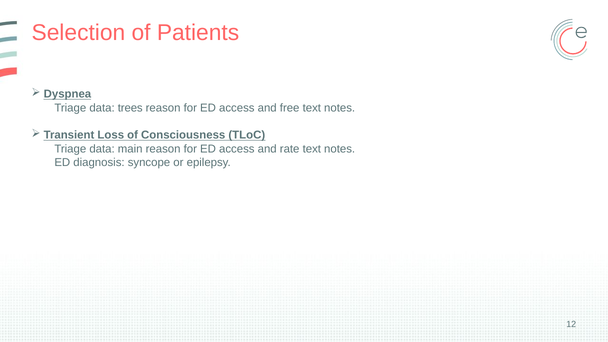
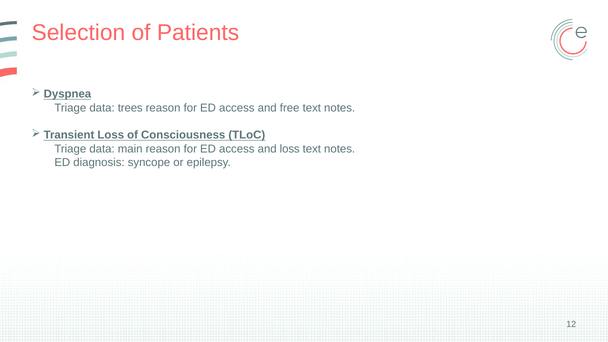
and rate: rate -> loss (290, 149)
